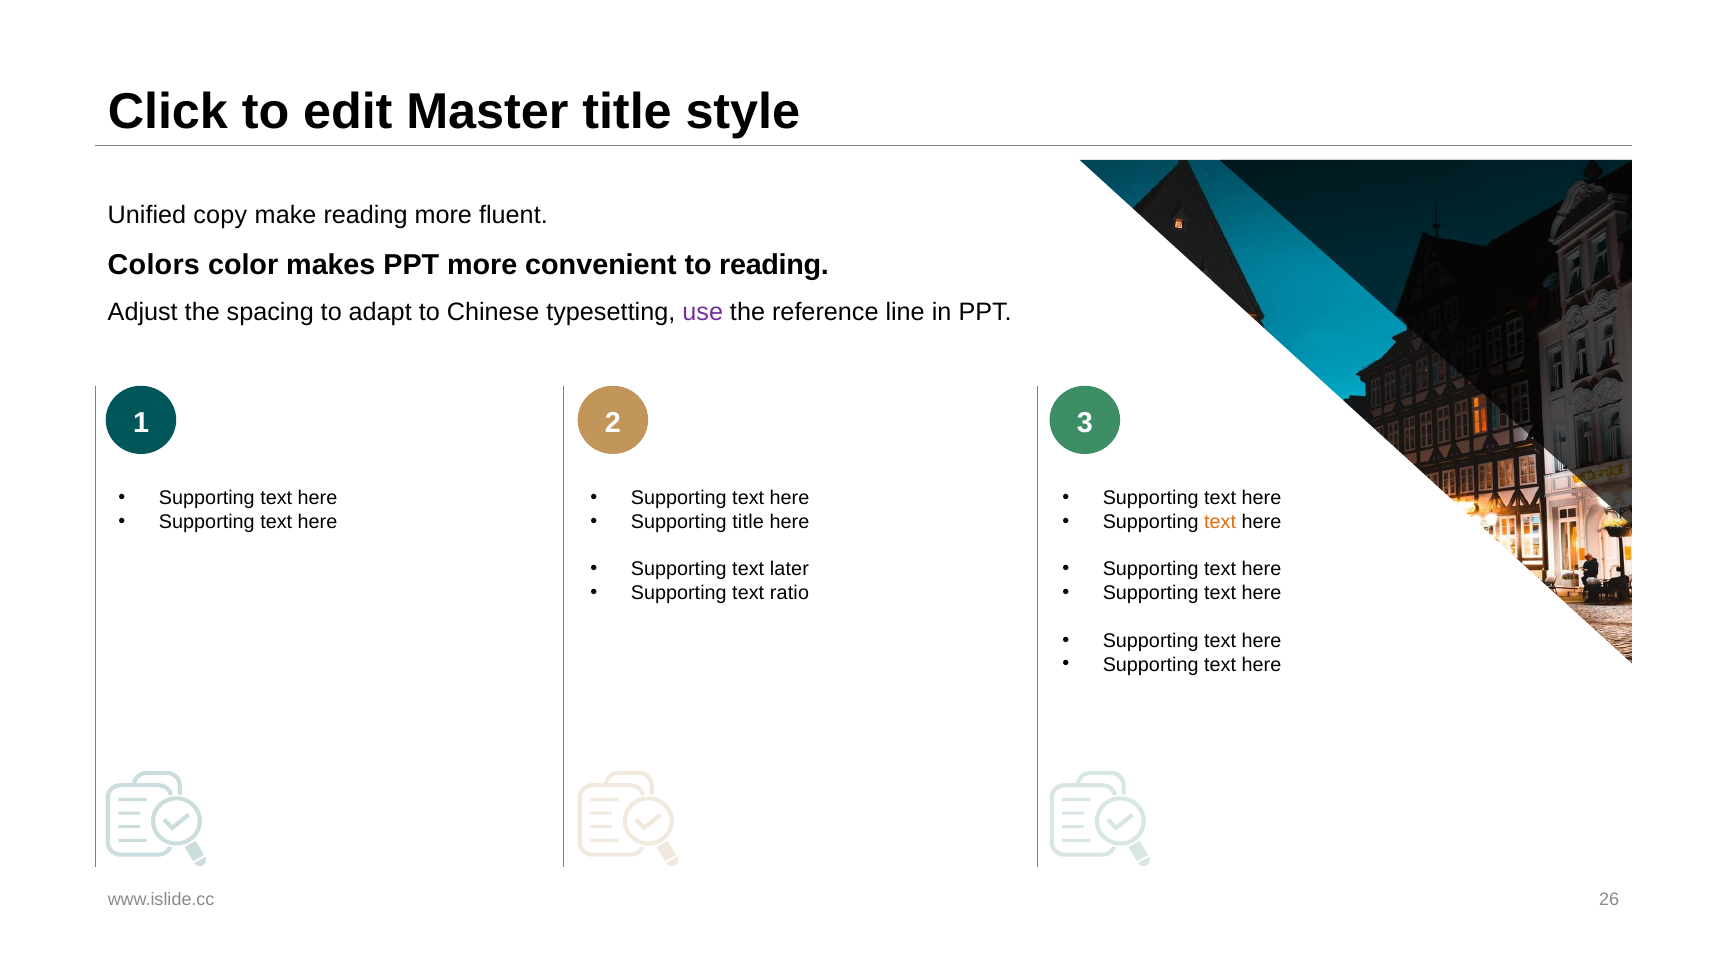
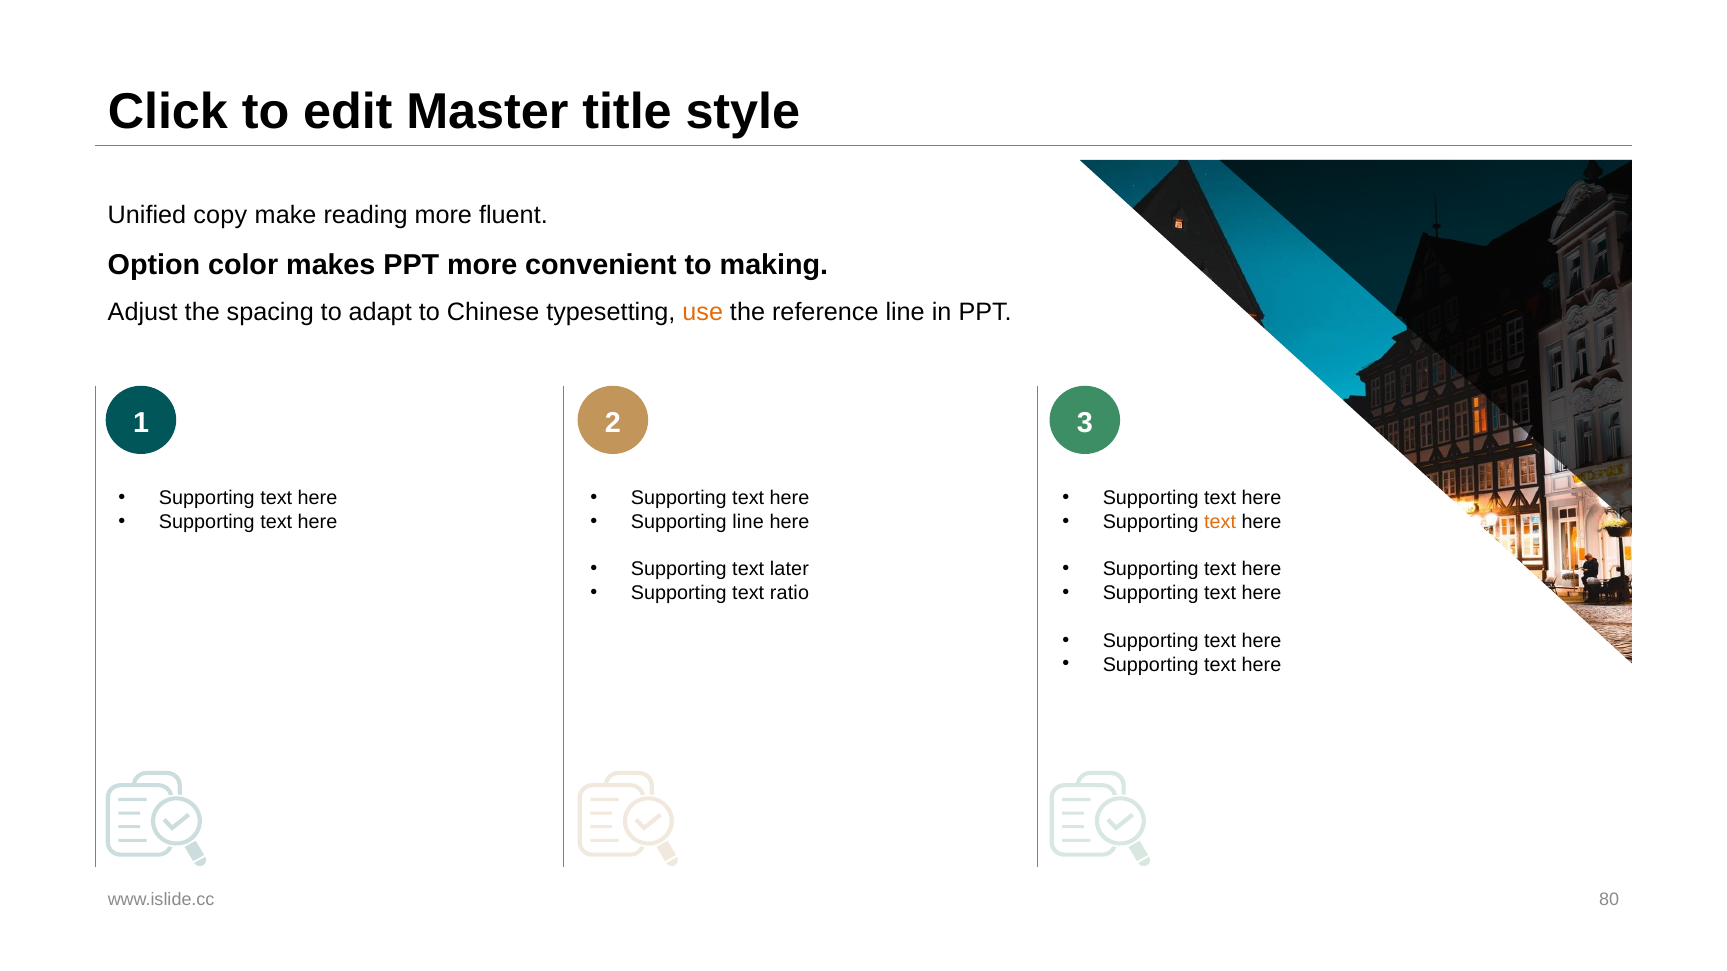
Colors: Colors -> Option (154, 265)
to reading: reading -> making (774, 265)
use colour: purple -> orange (703, 313)
Supporting title: title -> line (748, 522)
26: 26 -> 80 (1609, 900)
